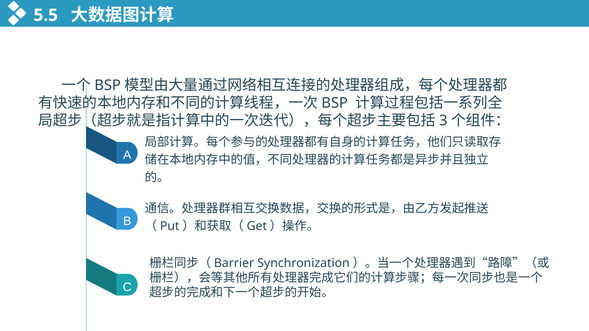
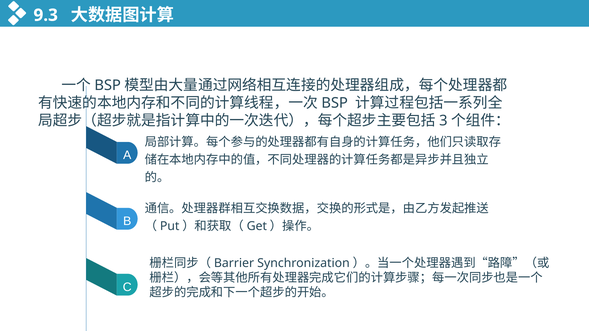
5.5: 5.5 -> 9.3 (46, 15)
